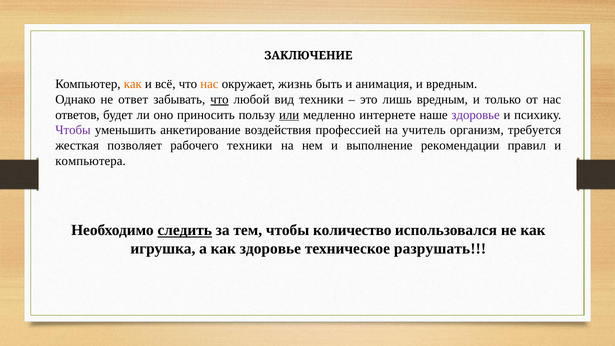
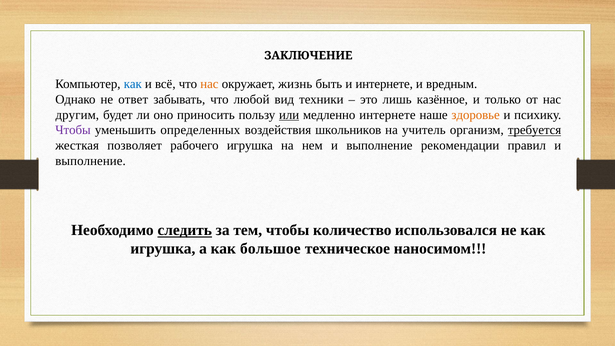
как colour: orange -> blue (133, 84)
и анимация: анимация -> интернете (384, 84)
что underline: present -> none (219, 99)
лишь вредным: вредным -> казённое (442, 99)
ответов: ответов -> другим (77, 115)
здоровье colour: purple -> orange (476, 115)
анкетирование: анкетирование -> определенных (200, 130)
профессией: профессией -> школьников (348, 130)
требуется underline: none -> present (535, 130)
рабочего техники: техники -> игрушка (250, 146)
компьютера: компьютера -> выполнение (91, 161)
как здоровье: здоровье -> большое (270, 249)
разрушать: разрушать -> наносимом (440, 249)
